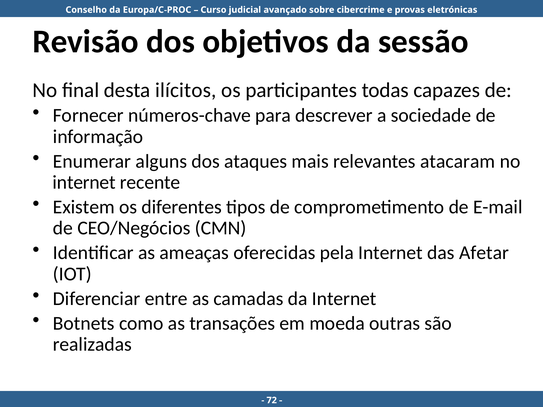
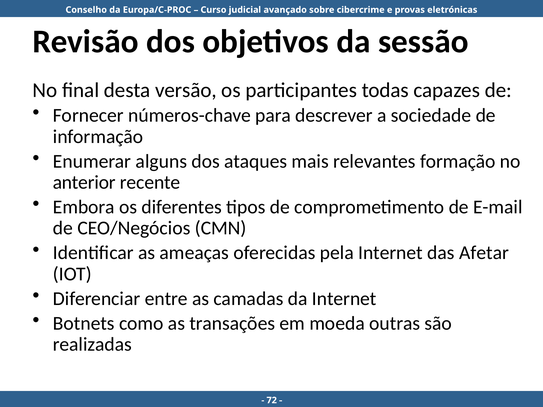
ilícitos: ilícitos -> versão (186, 90)
atacaram: atacaram -> formação (458, 161)
internet: internet -> anterior (84, 182)
Existem: Existem -> Embora (84, 207)
